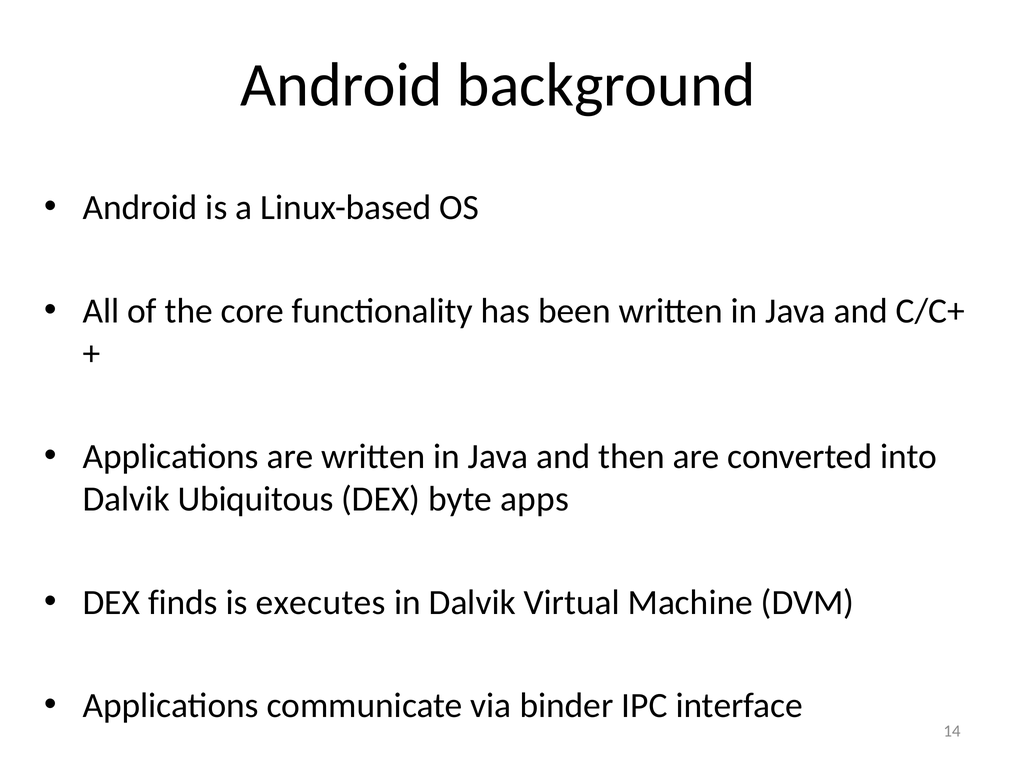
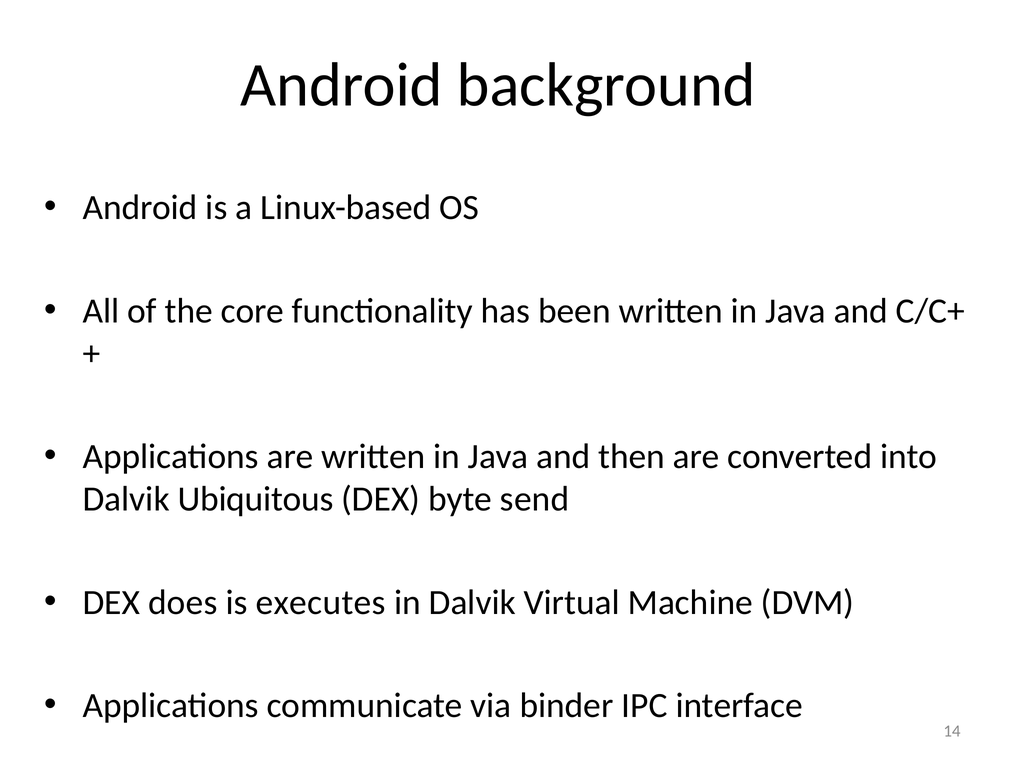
apps: apps -> send (535, 500)
finds: finds -> does (183, 603)
